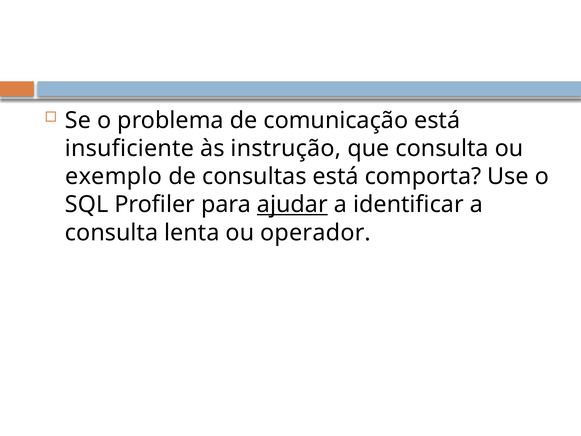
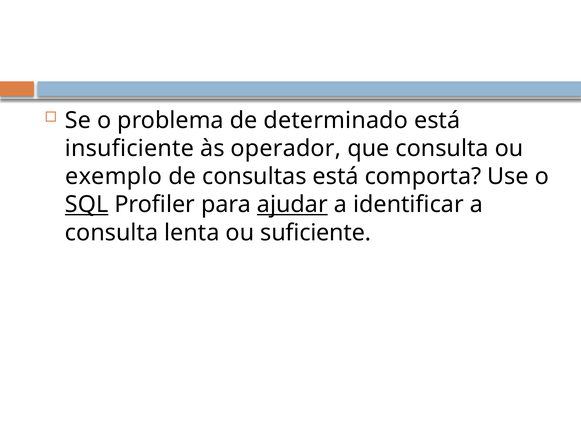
comunicação: comunicação -> determinado (336, 120)
instrução: instrução -> operador (286, 148)
SQL underline: none -> present (87, 204)
operador: operador -> suficiente (316, 233)
